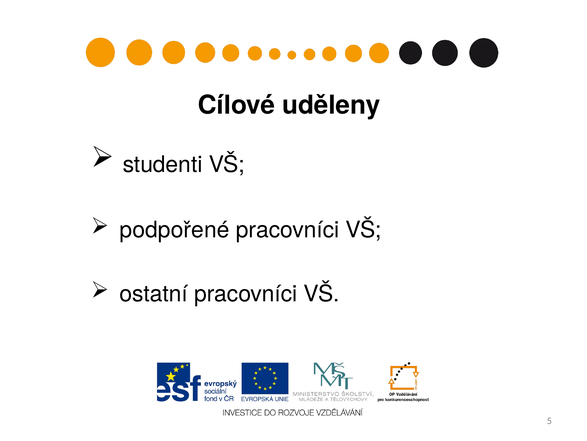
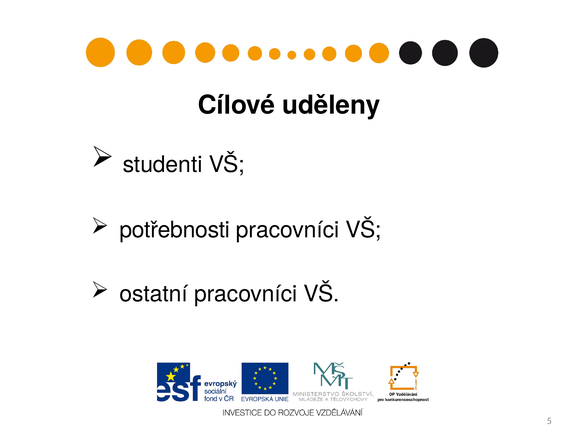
podpořené: podpořené -> potřebnosti (175, 229)
